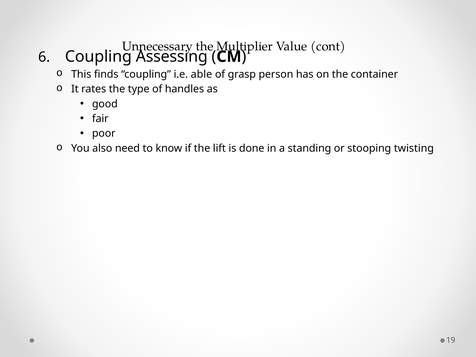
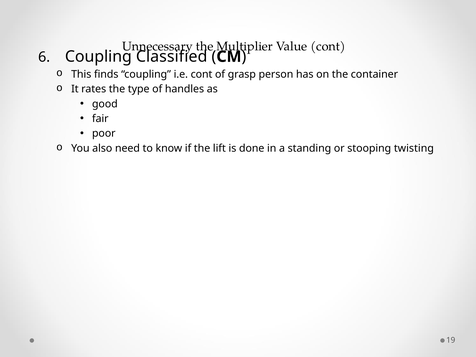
Assessing: Assessing -> Classified (172, 57)
i.e able: able -> cont (202, 74)
